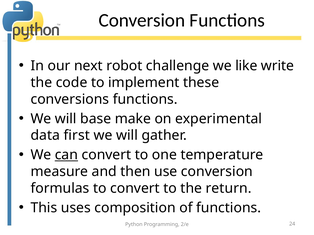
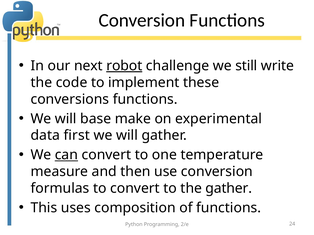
robot underline: none -> present (124, 66)
like: like -> still (246, 66)
the return: return -> gather (229, 189)
